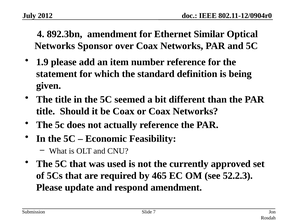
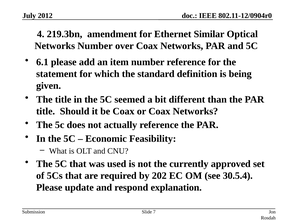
892.3bn: 892.3bn -> 219.3bn (65, 34)
Networks Sponsor: Sponsor -> Number (95, 46)
1.9: 1.9 -> 6.1 (42, 62)
465: 465 -> 202 (159, 176)
52.2.3: 52.2.3 -> 30.5.4 (238, 176)
respond amendment: amendment -> explanation (176, 188)
